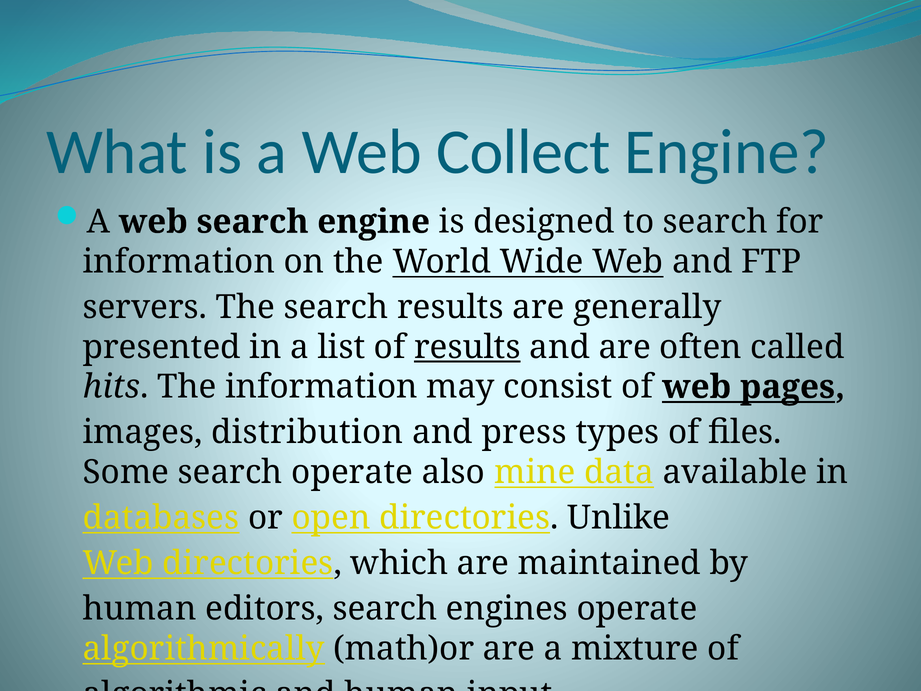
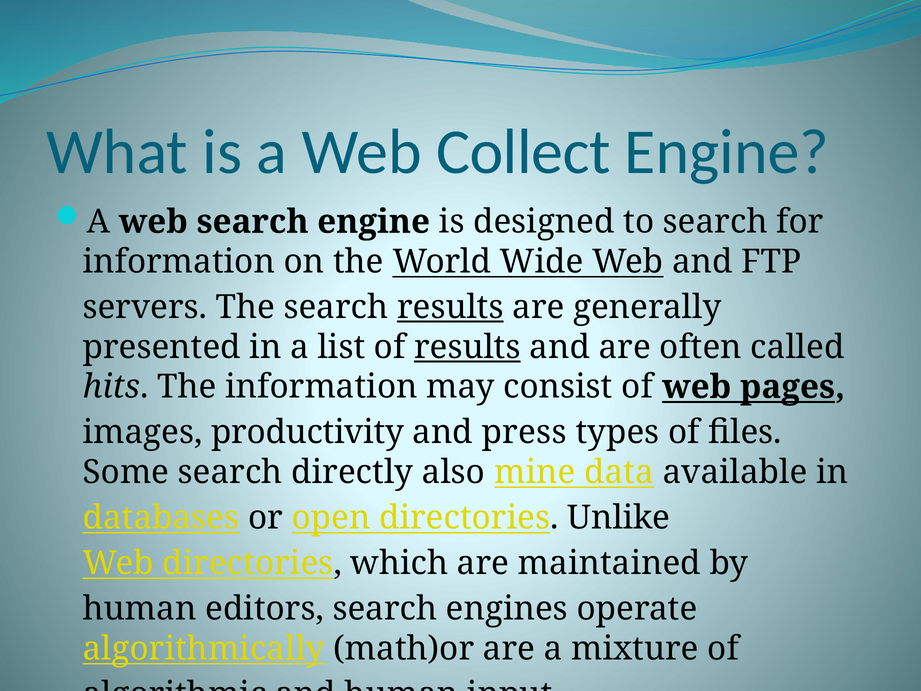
results underline: none -> present (450, 307)
distribution: distribution -> productivity (308, 432)
search operate: operate -> directly (352, 472)
